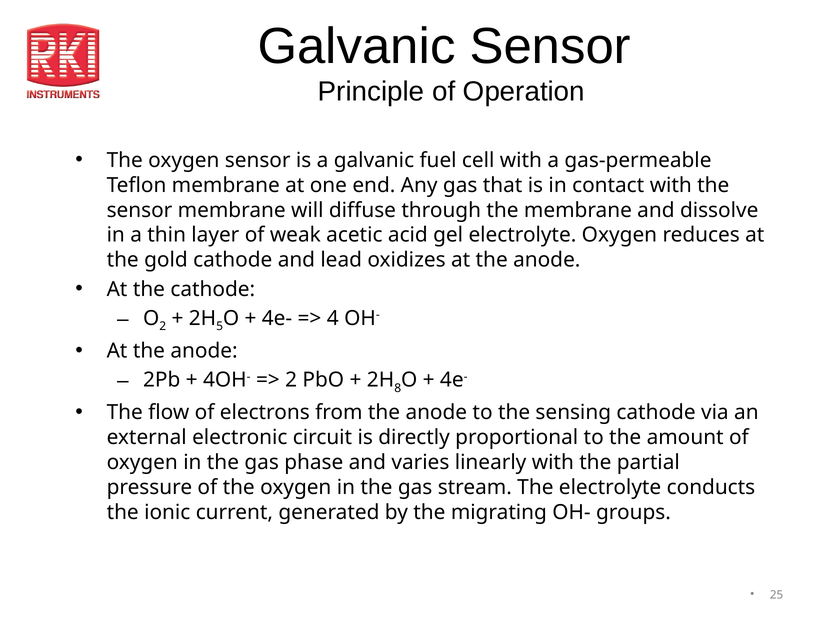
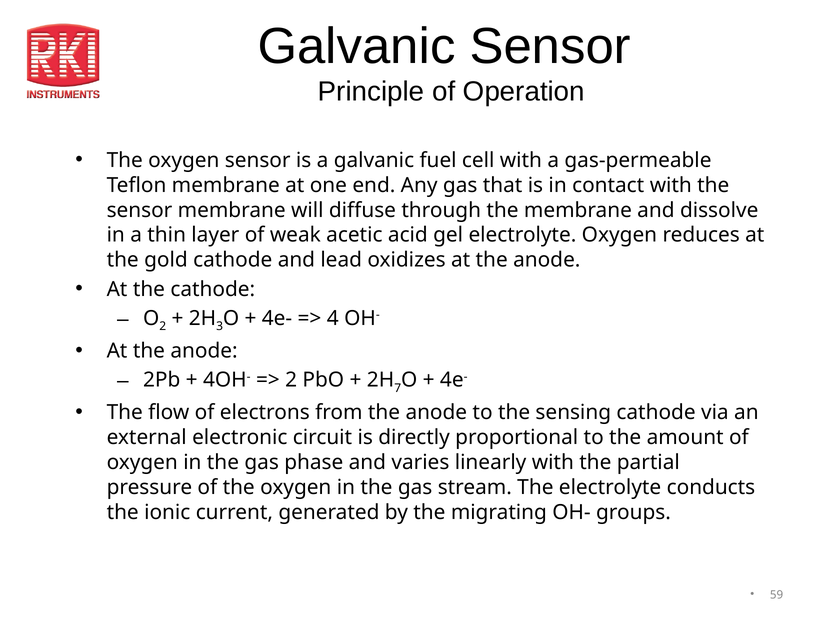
5: 5 -> 3 (220, 327)
8: 8 -> 7 (398, 389)
25: 25 -> 59 (777, 596)
